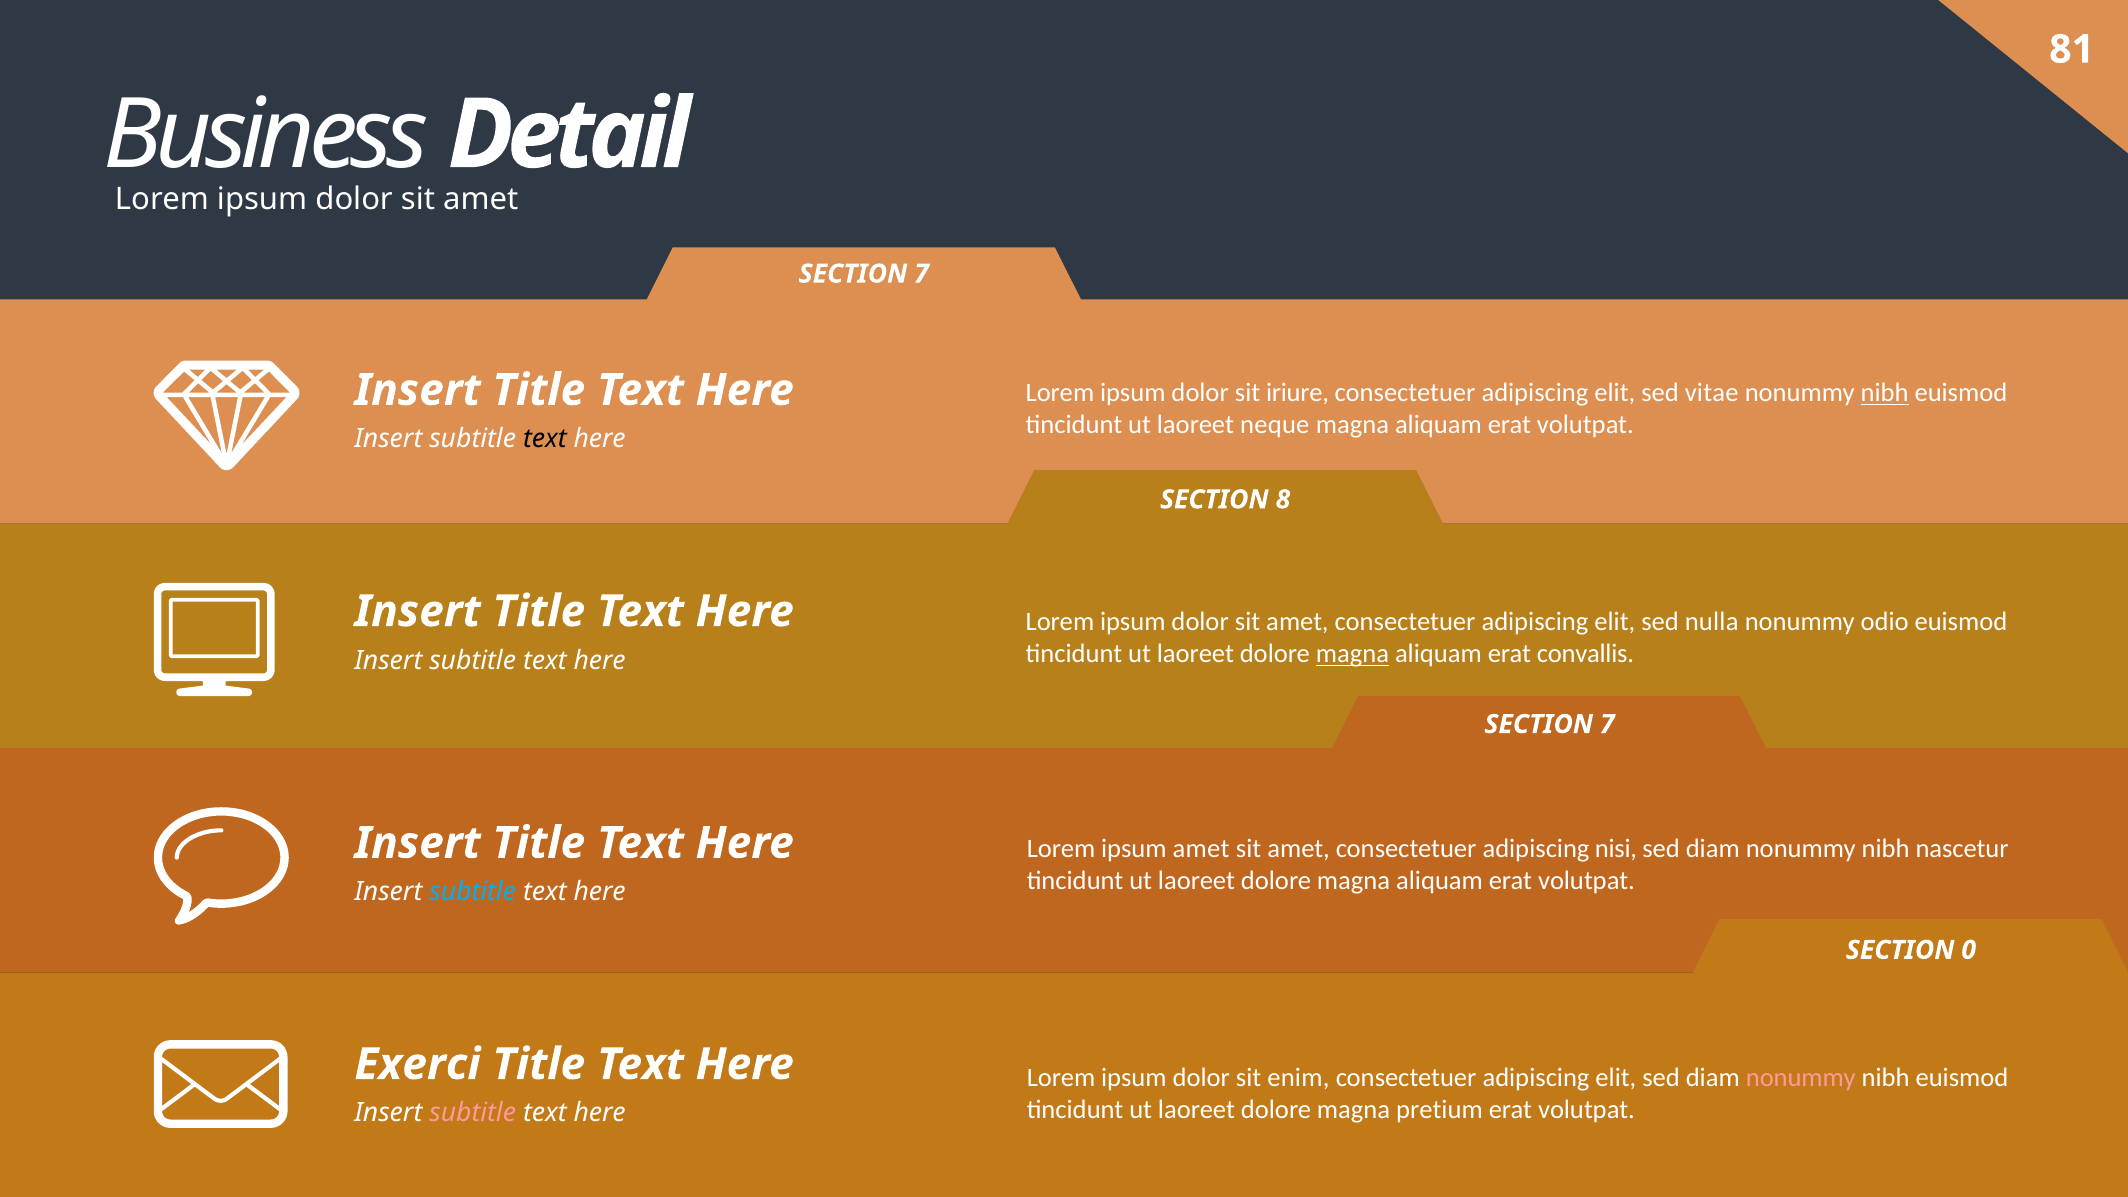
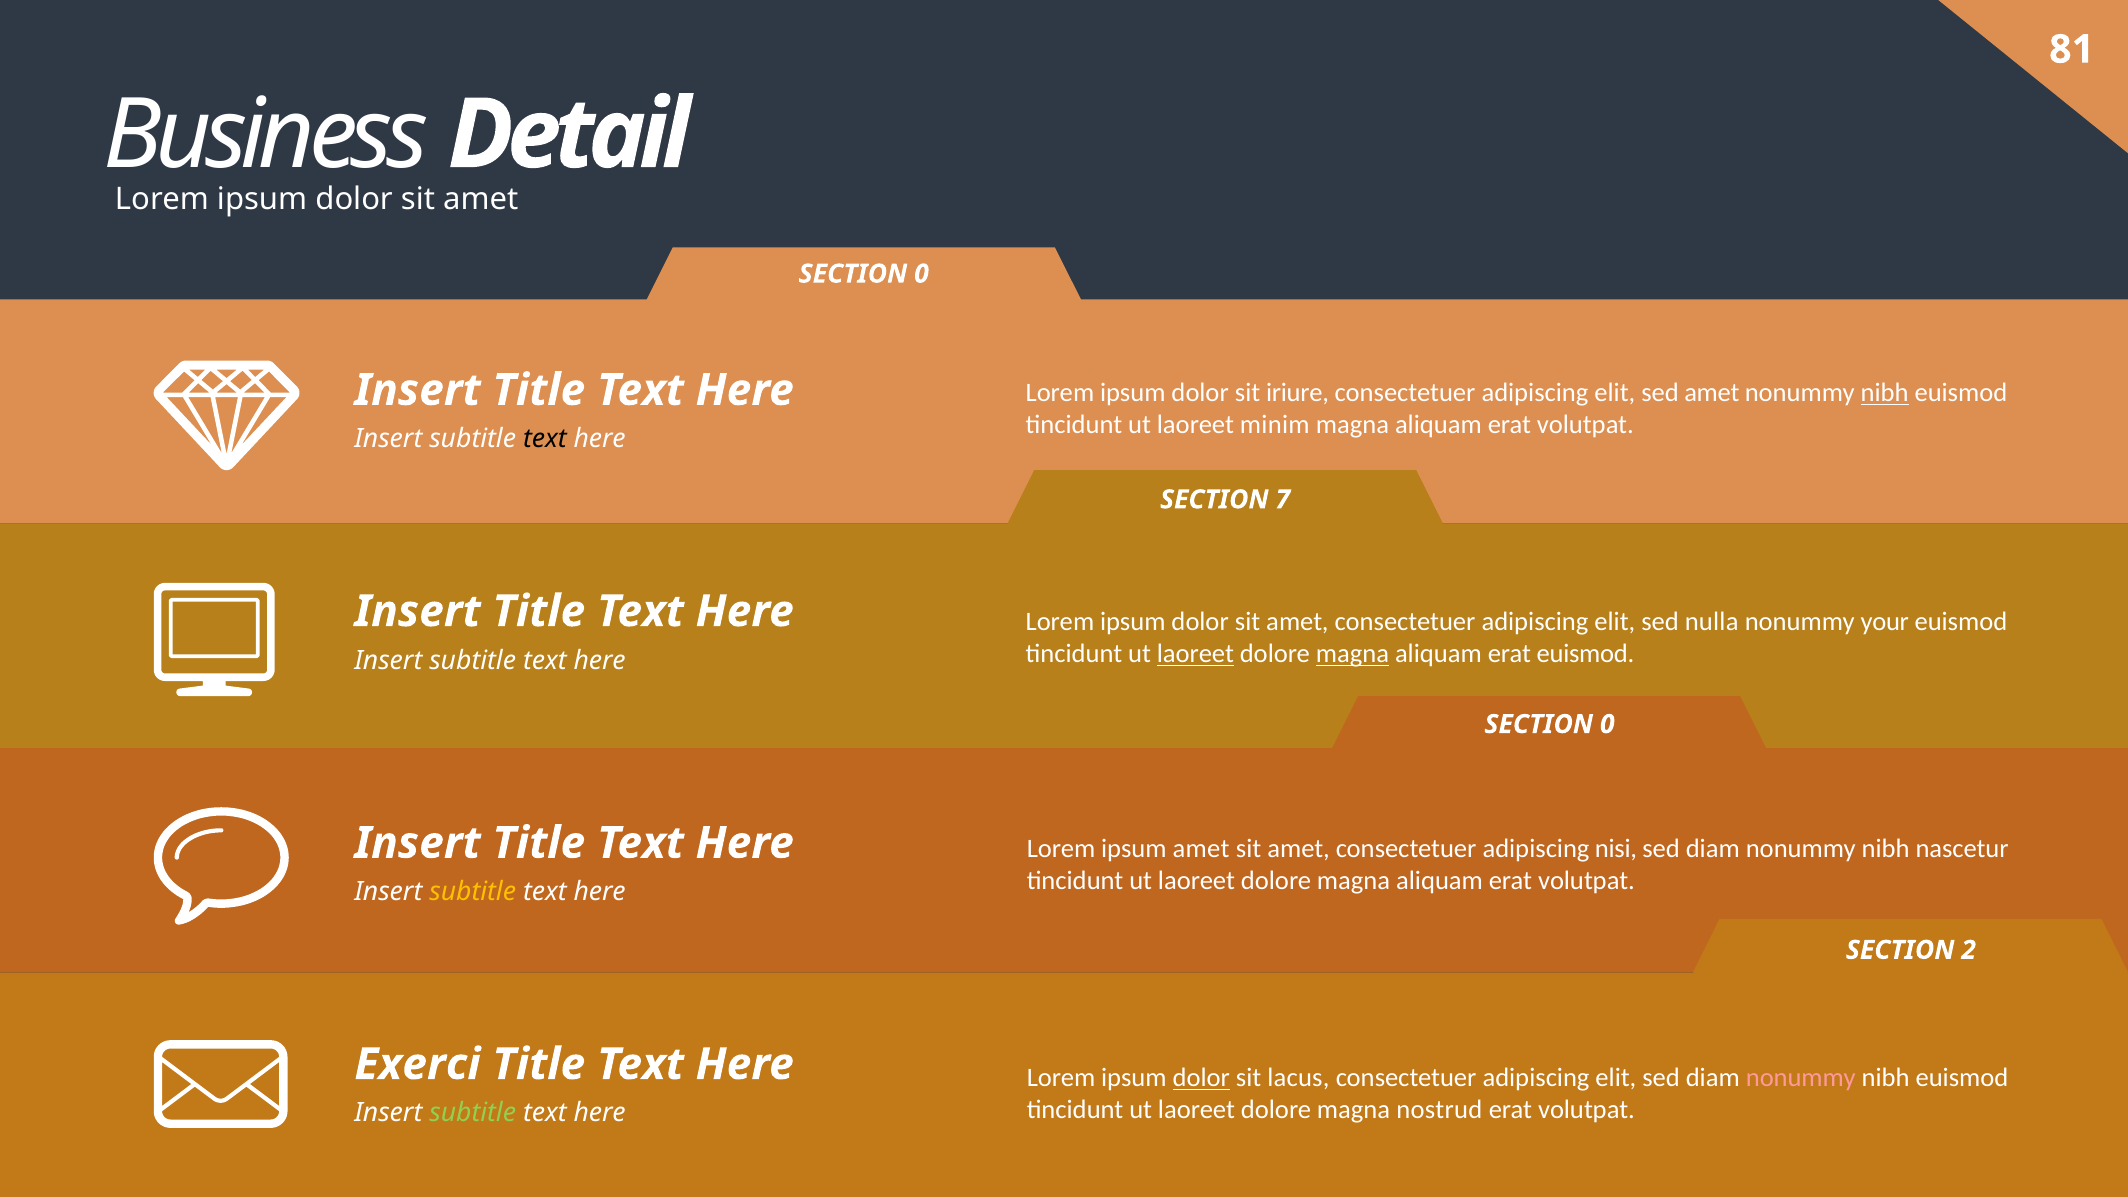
7: 7 -> 0 (922, 274)
sed vitae: vitae -> amet (1712, 393)
neque: neque -> minim (1275, 425)
8: 8 -> 7 (1283, 500)
odio: odio -> your (1885, 622)
laoreet underline: none -> present (1195, 654)
erat convallis: convallis -> euismod (1585, 654)
7: 7 -> 0 (1607, 724)
subtitle colour: light blue -> yellow (473, 892)
0: 0 -> 2 (1969, 950)
dolor underline: none -> present (1201, 1078)
enim: enim -> lacus (1298, 1078)
pretium: pretium -> nostrud (1439, 1110)
subtitle colour: pink -> light green (473, 1113)
